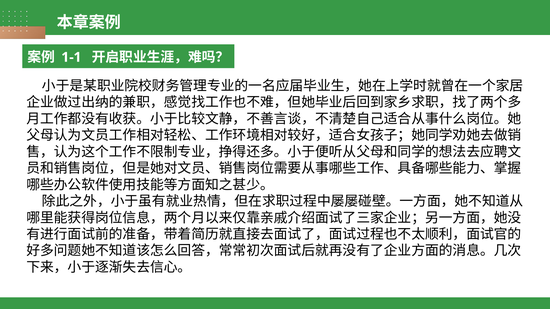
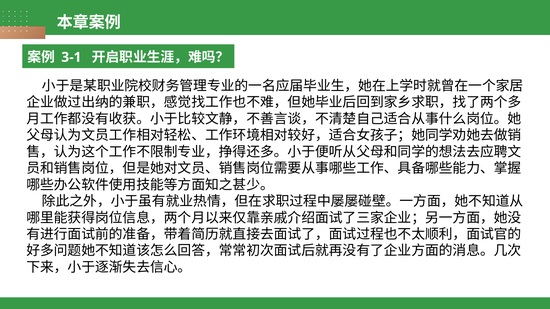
1-1: 1-1 -> 3-1 (71, 57)
